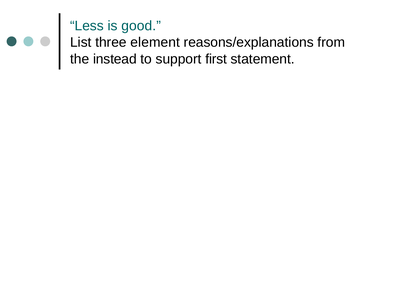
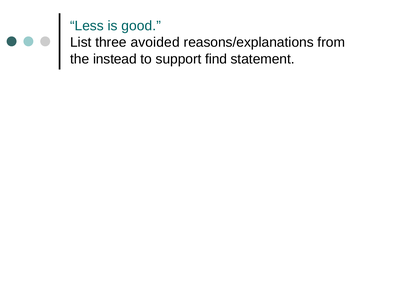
element: element -> avoided (155, 42)
first: first -> find (216, 59)
